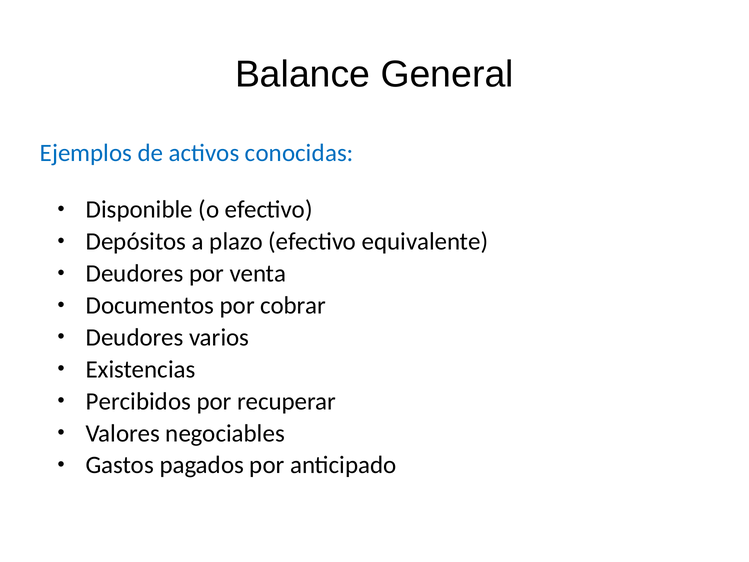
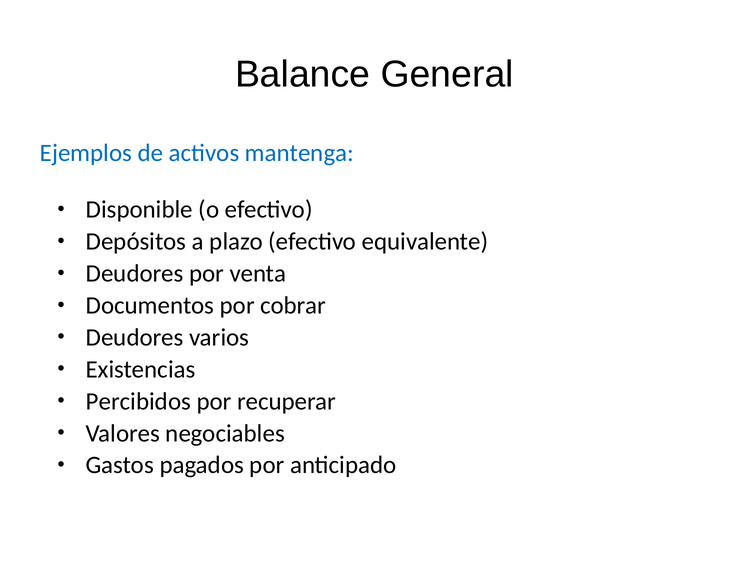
conocidas: conocidas -> mantenga (299, 153)
